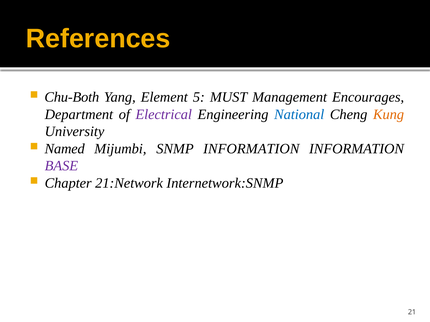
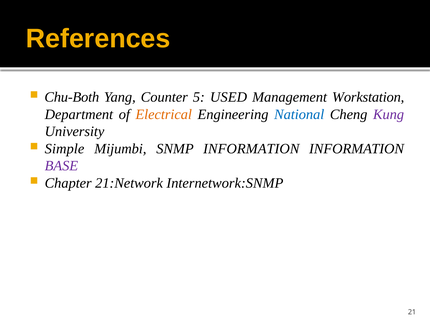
Element: Element -> Counter (164, 97)
MUST: MUST -> USED (229, 97)
Encourages: Encourages -> Workstation (368, 97)
Electrical colour: purple -> orange (164, 115)
Kung colour: orange -> purple (389, 115)
Named: Named -> Simple (65, 149)
